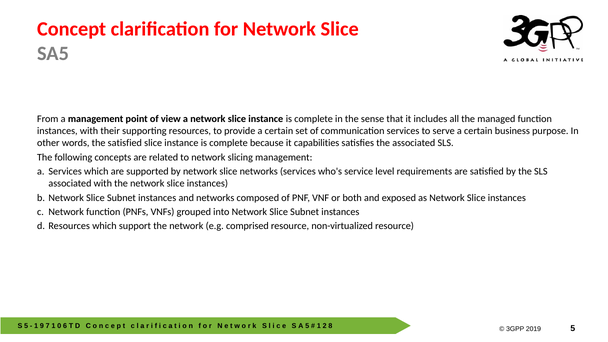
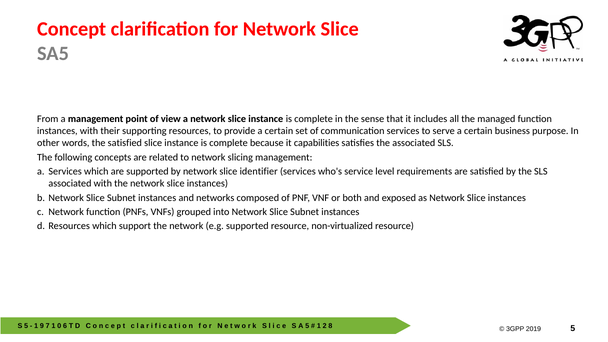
slice networks: networks -> identifier (259, 171)
e.g comprised: comprised -> supported (247, 226)
